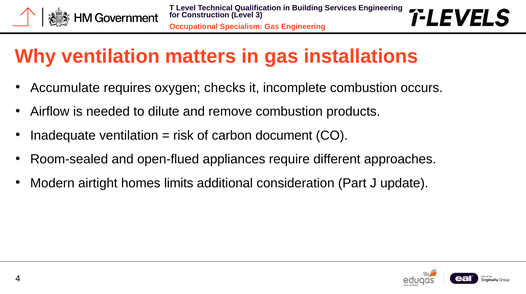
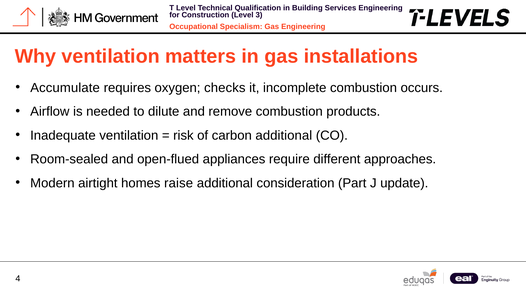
carbon document: document -> additional (284, 135)
limits: limits -> raise (179, 183)
